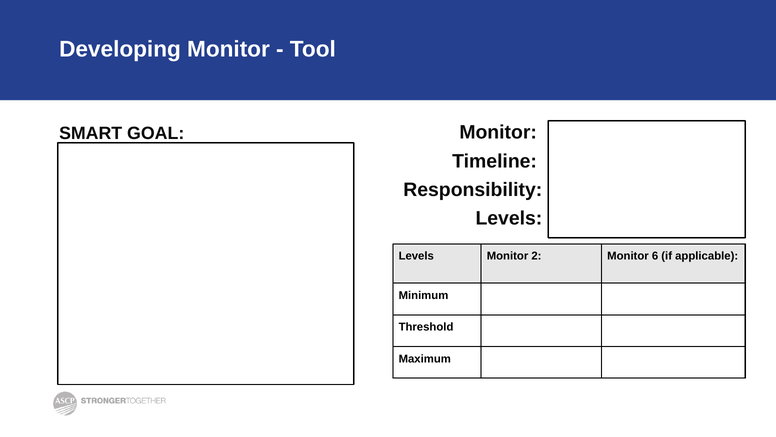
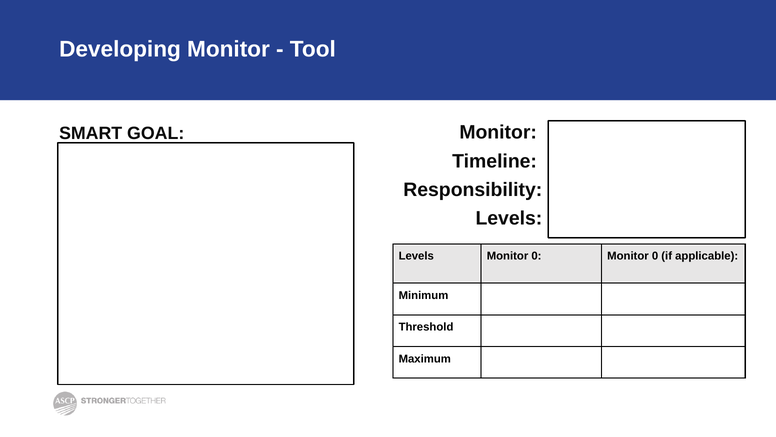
Levels Monitor 2: 2 -> 0 (536, 256)
6: 6 -> 0 (655, 256)
